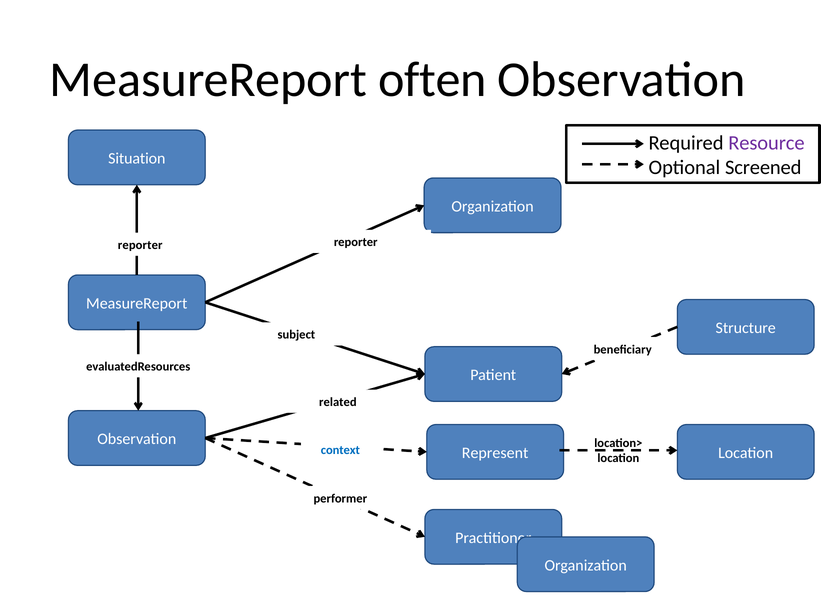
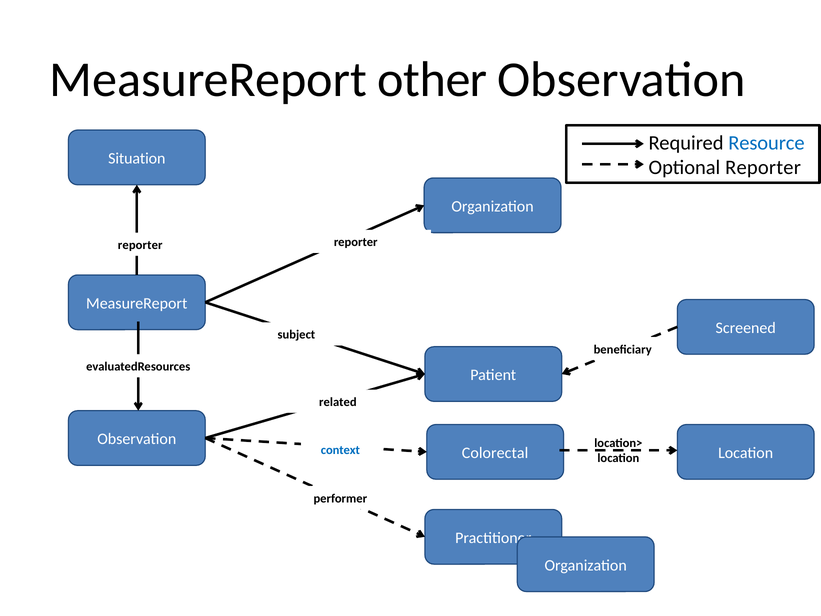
often: often -> other (432, 79)
Resource colour: purple -> blue (766, 143)
Optional Screened: Screened -> Reporter (763, 168)
Structure: Structure -> Screened (746, 328)
Represent: Represent -> Colorectal (495, 453)
